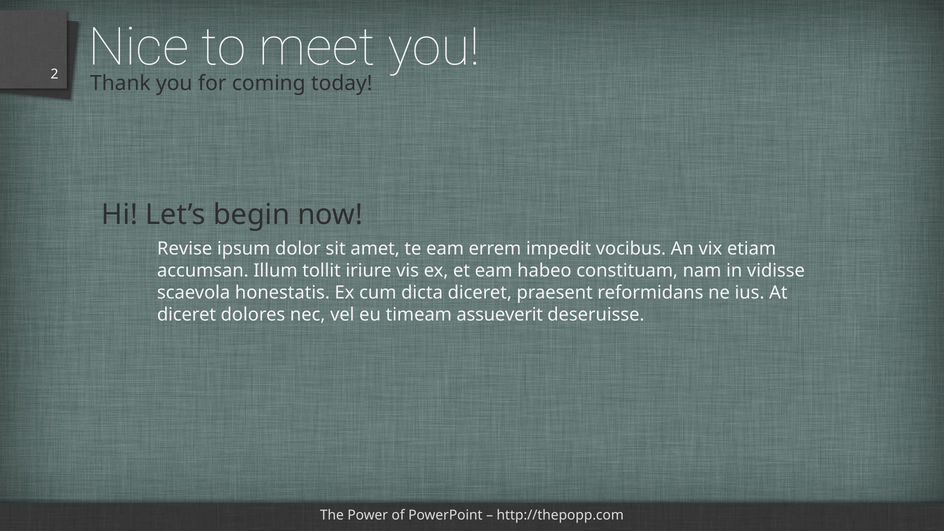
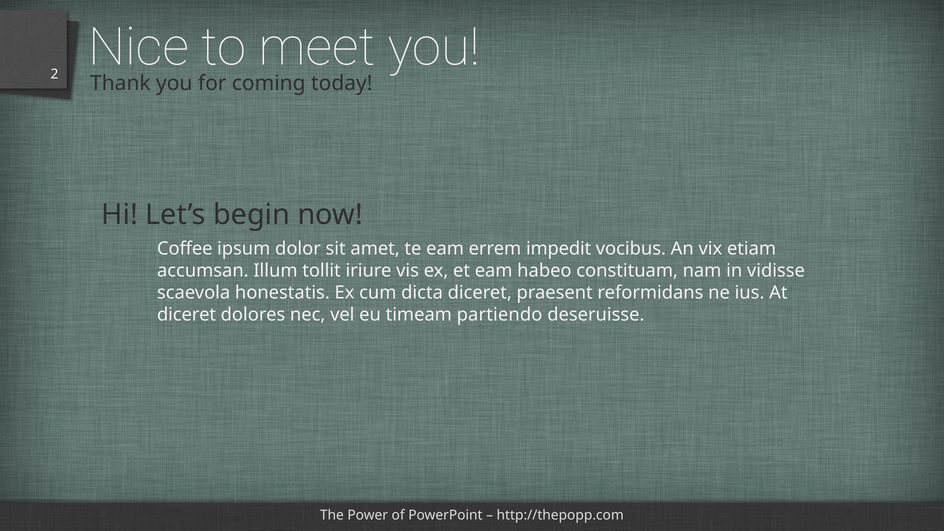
Revise: Revise -> Coffee (185, 249)
assueverit: assueverit -> partiendo (500, 315)
